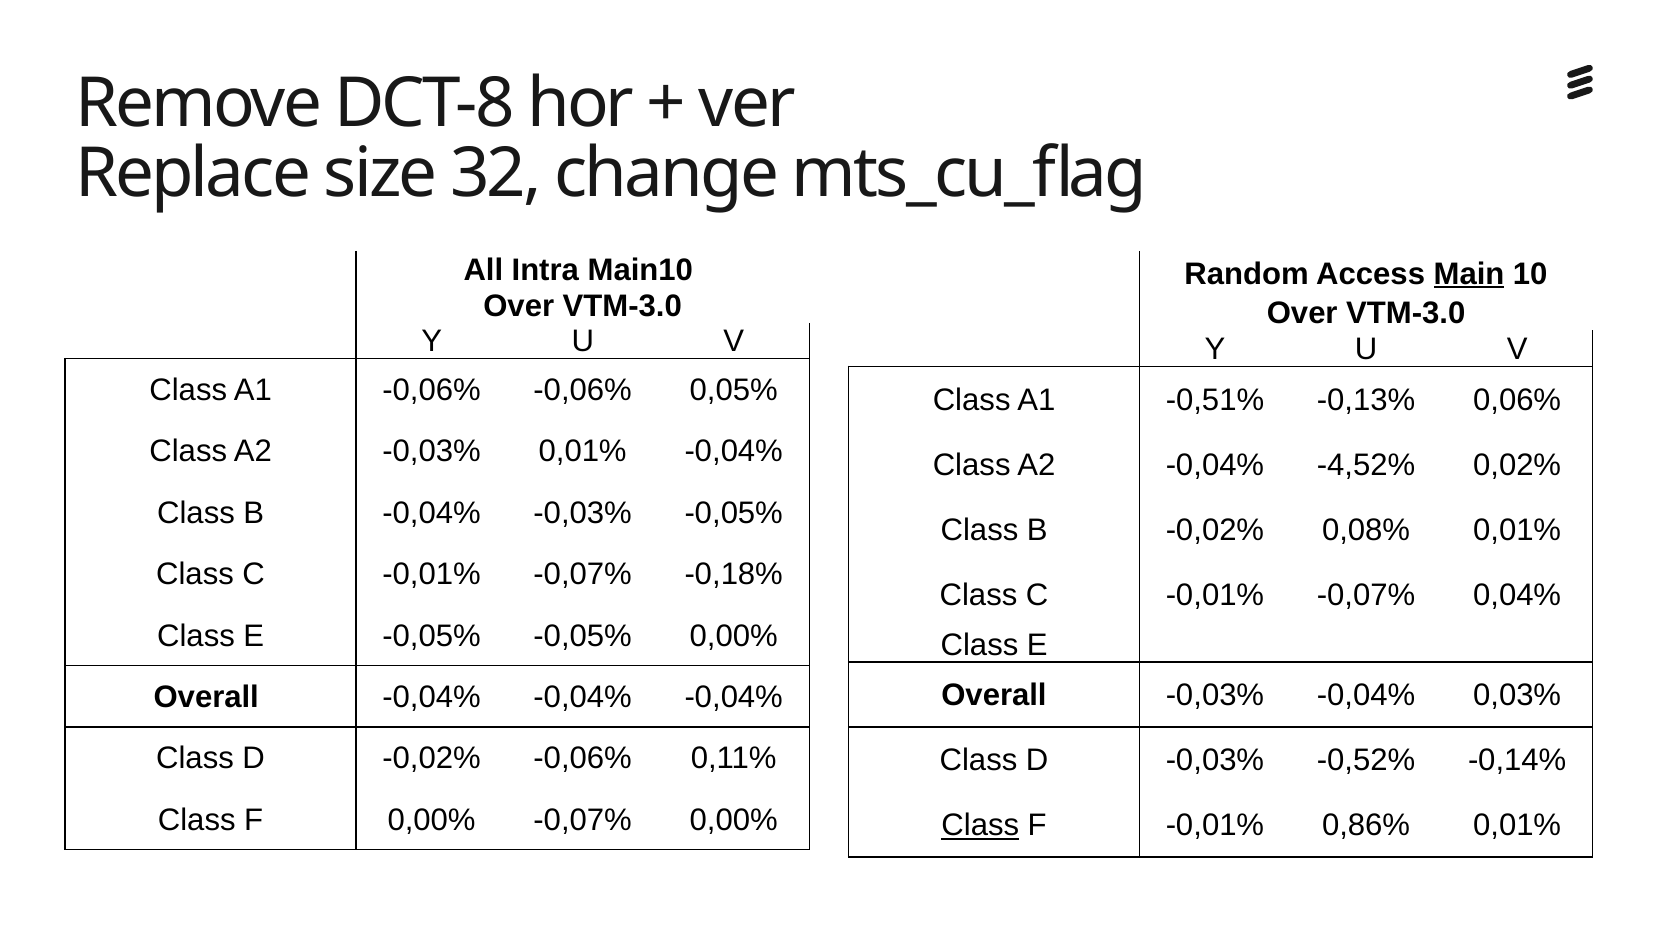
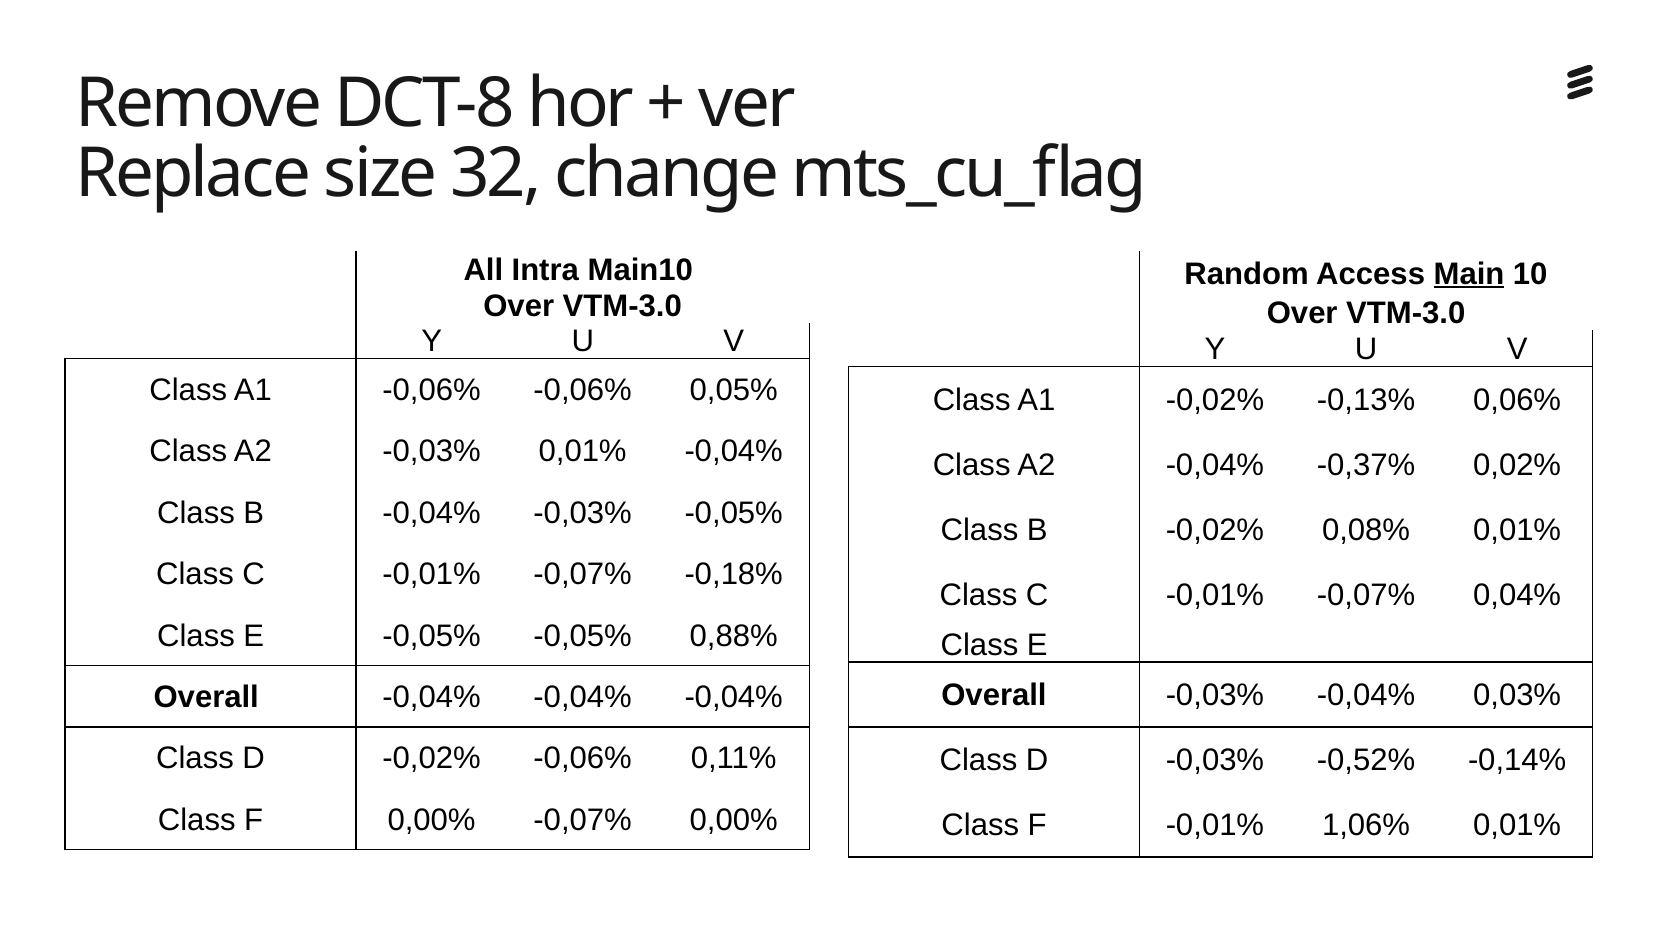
A1 -0,51%: -0,51% -> -0,02% (1215, 400)
-4,52%: -4,52% -> -0,37% (1366, 465)
-0,05% 0,00%: 0,00% -> 0,88% (734, 636)
Class underline: present -> none (980, 825)
0,86%: 0,86% -> 1,06% (1366, 825)
